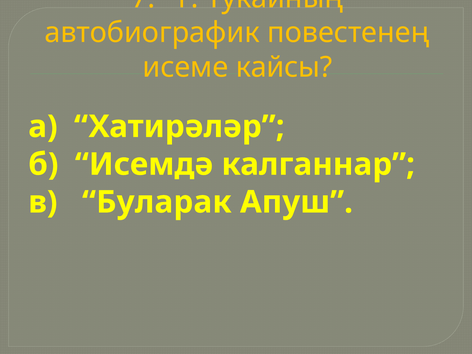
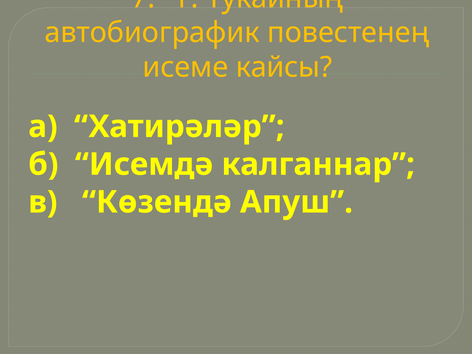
Буларак: Буларак -> Көзендә (157, 202)
